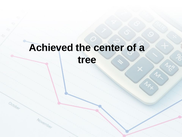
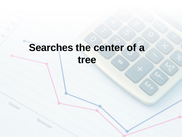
Achieved: Achieved -> Searches (51, 48)
